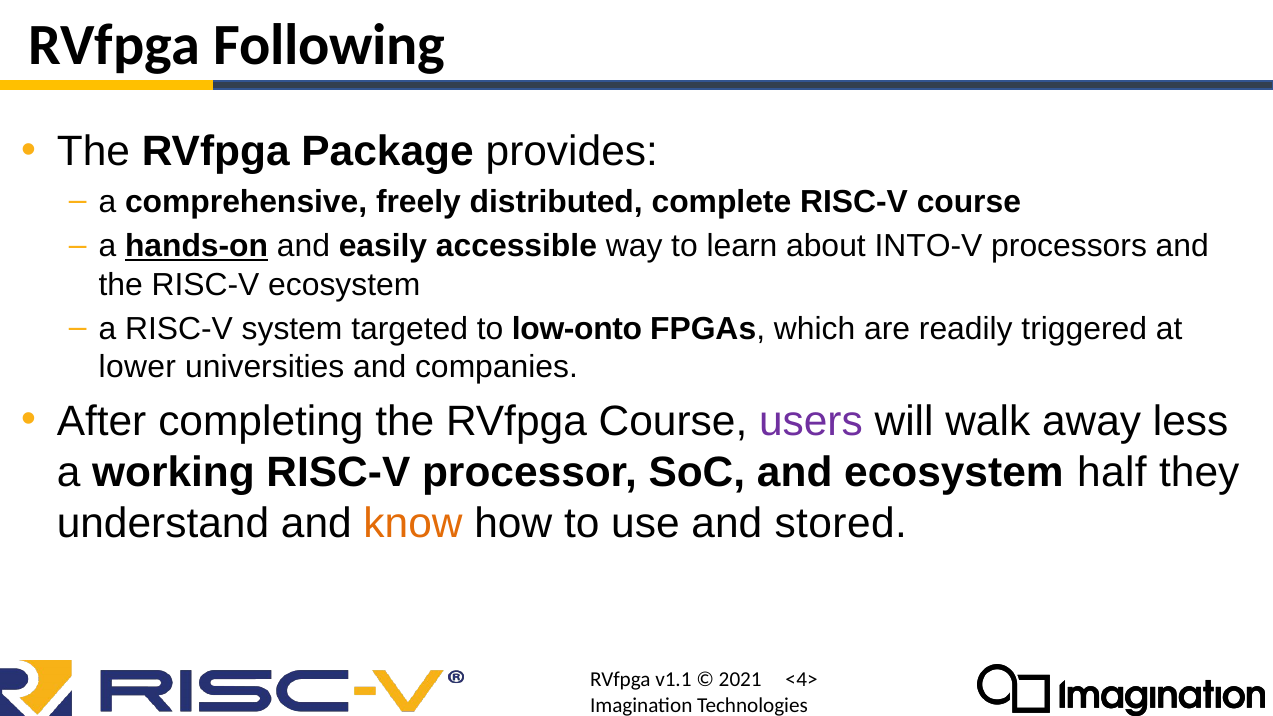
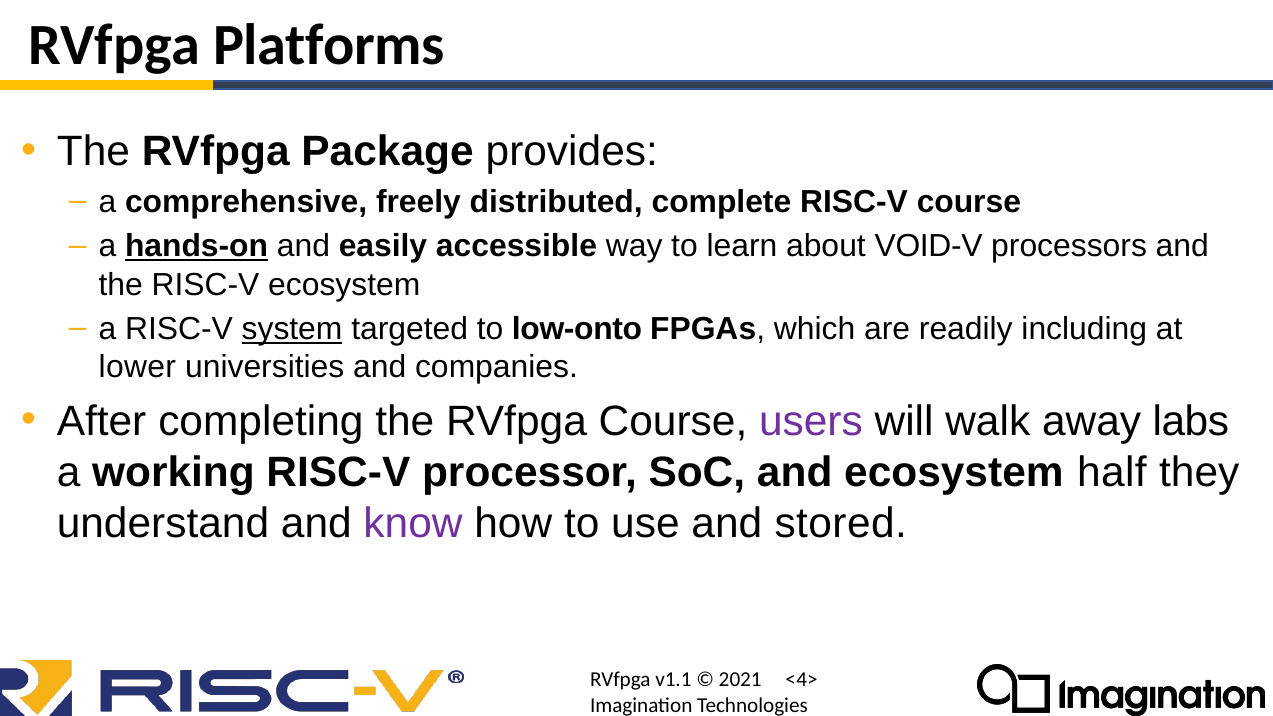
Following: Following -> Platforms (329, 45)
INTO-V: INTO-V -> VOID-V (929, 246)
system underline: none -> present (292, 329)
triggered: triggered -> including (1084, 329)
less: less -> labs (1191, 421)
know colour: orange -> purple (413, 523)
